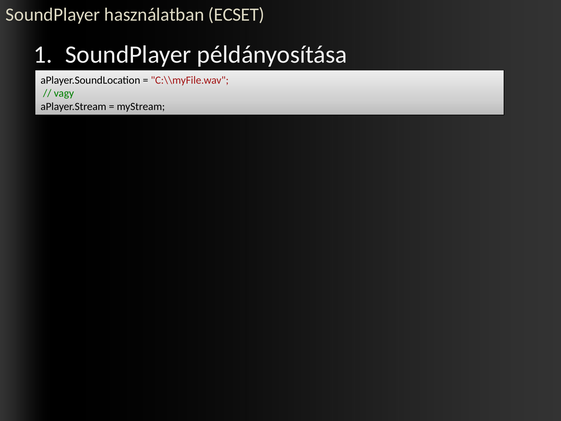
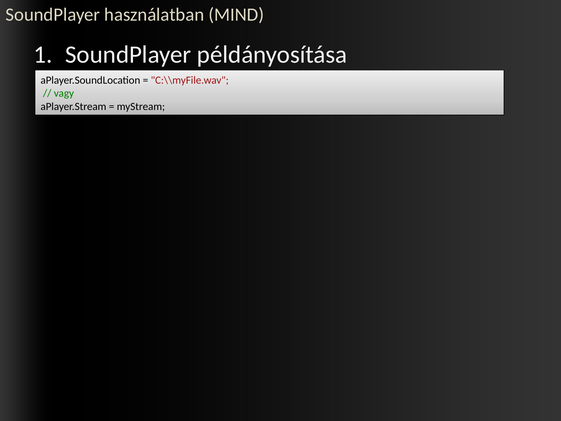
ECSET: ECSET -> MIND (236, 15)
